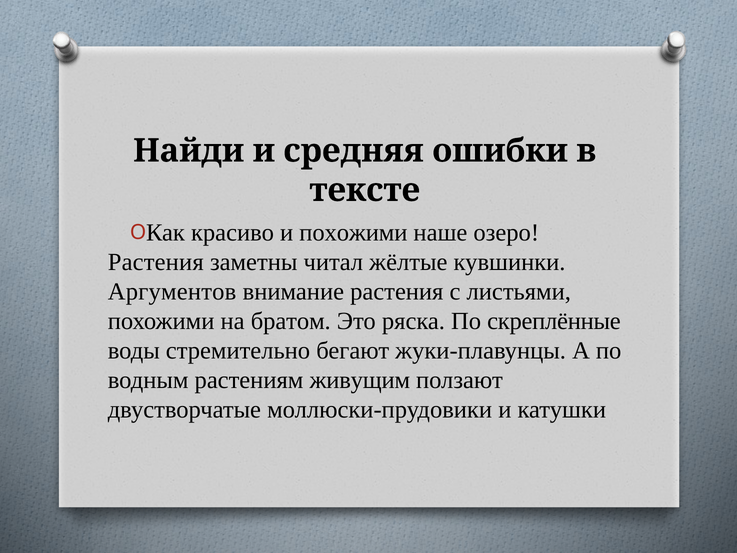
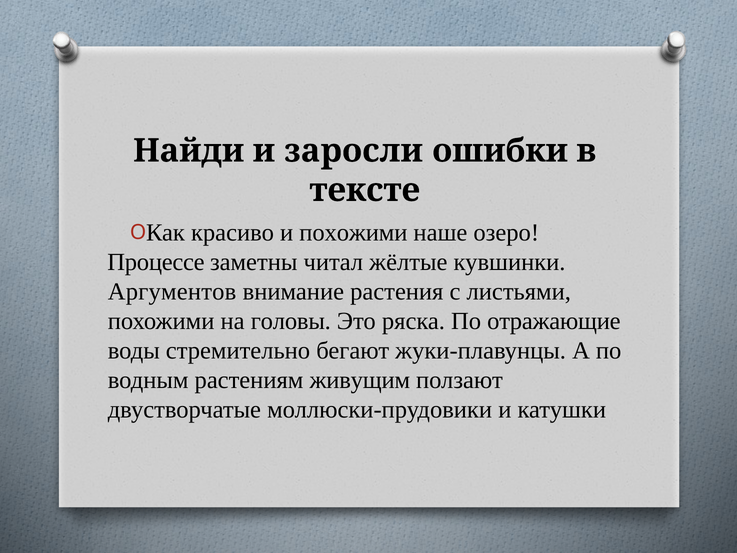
средняя: средняя -> заросли (353, 151)
Растения: Растения -> Процессе (156, 262)
братом: братом -> головы (291, 321)
скреплённые: скреплённые -> отражающие (554, 321)
